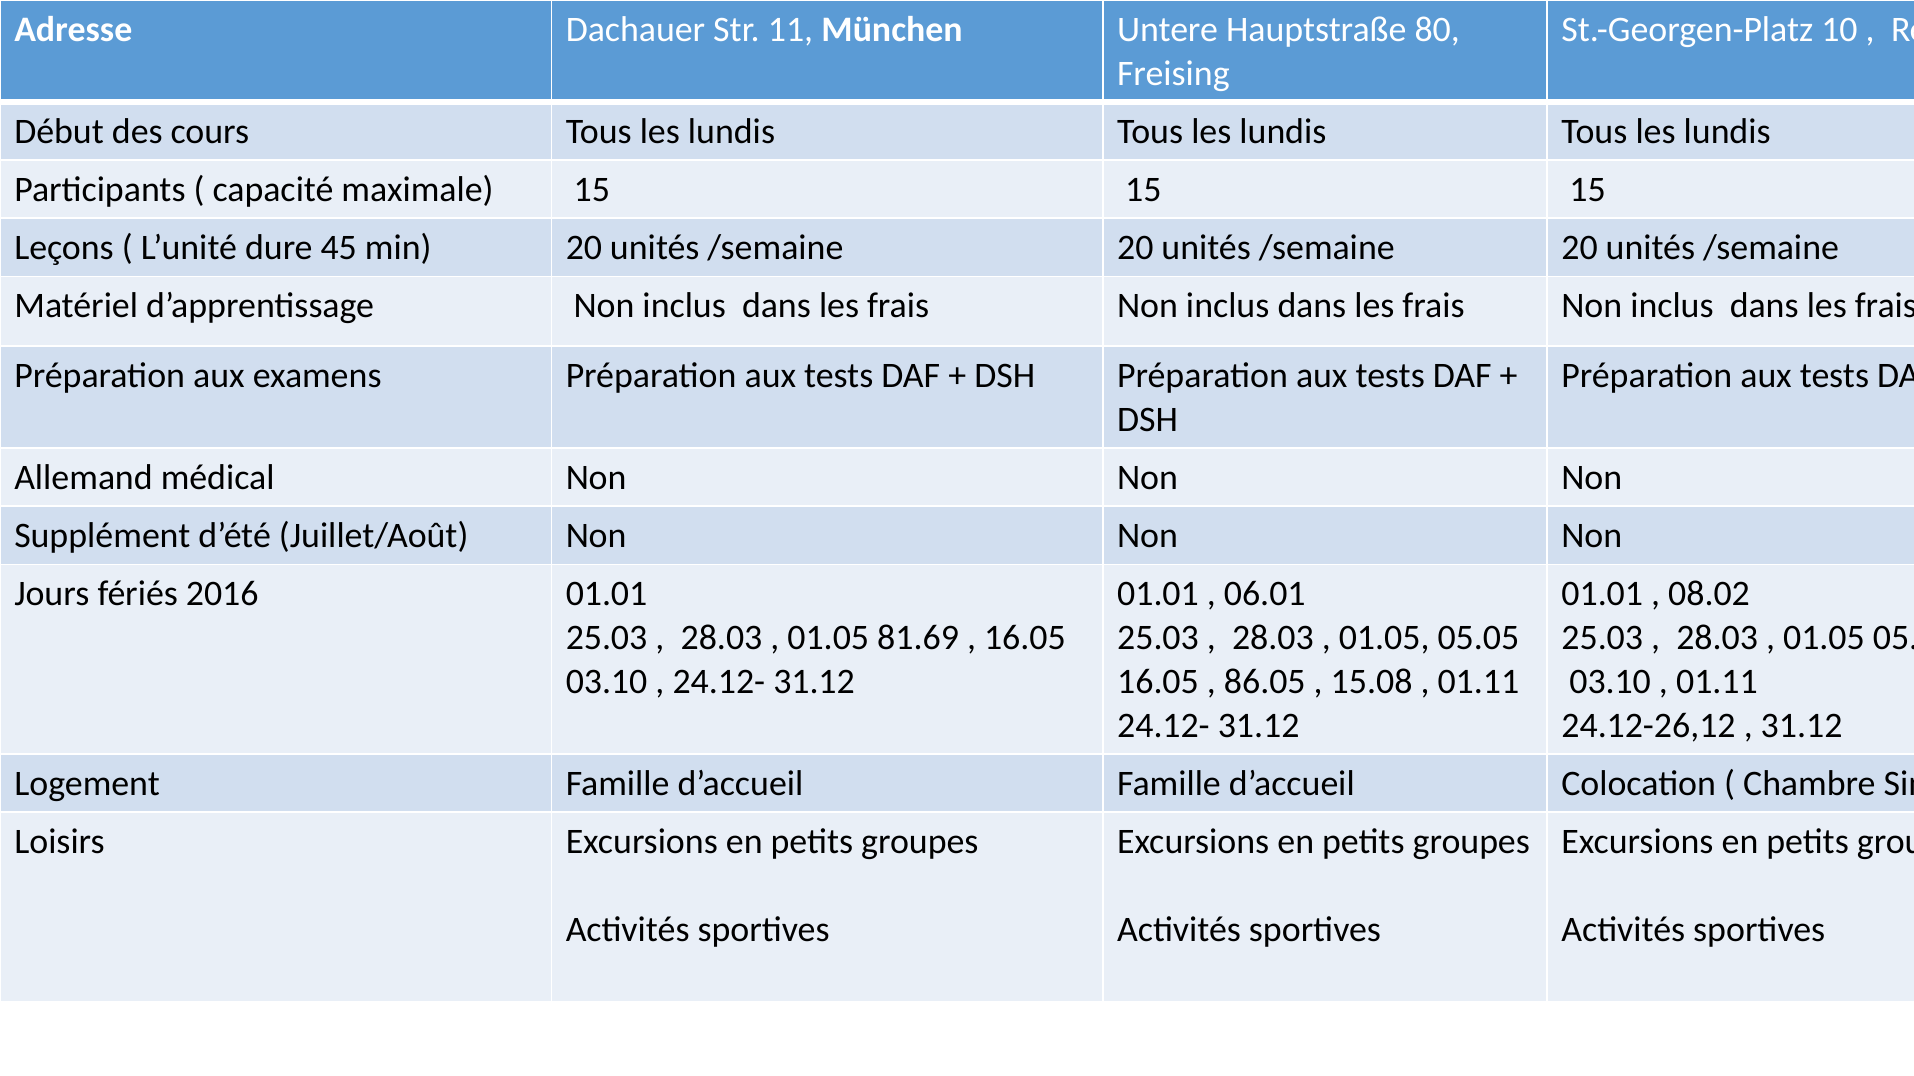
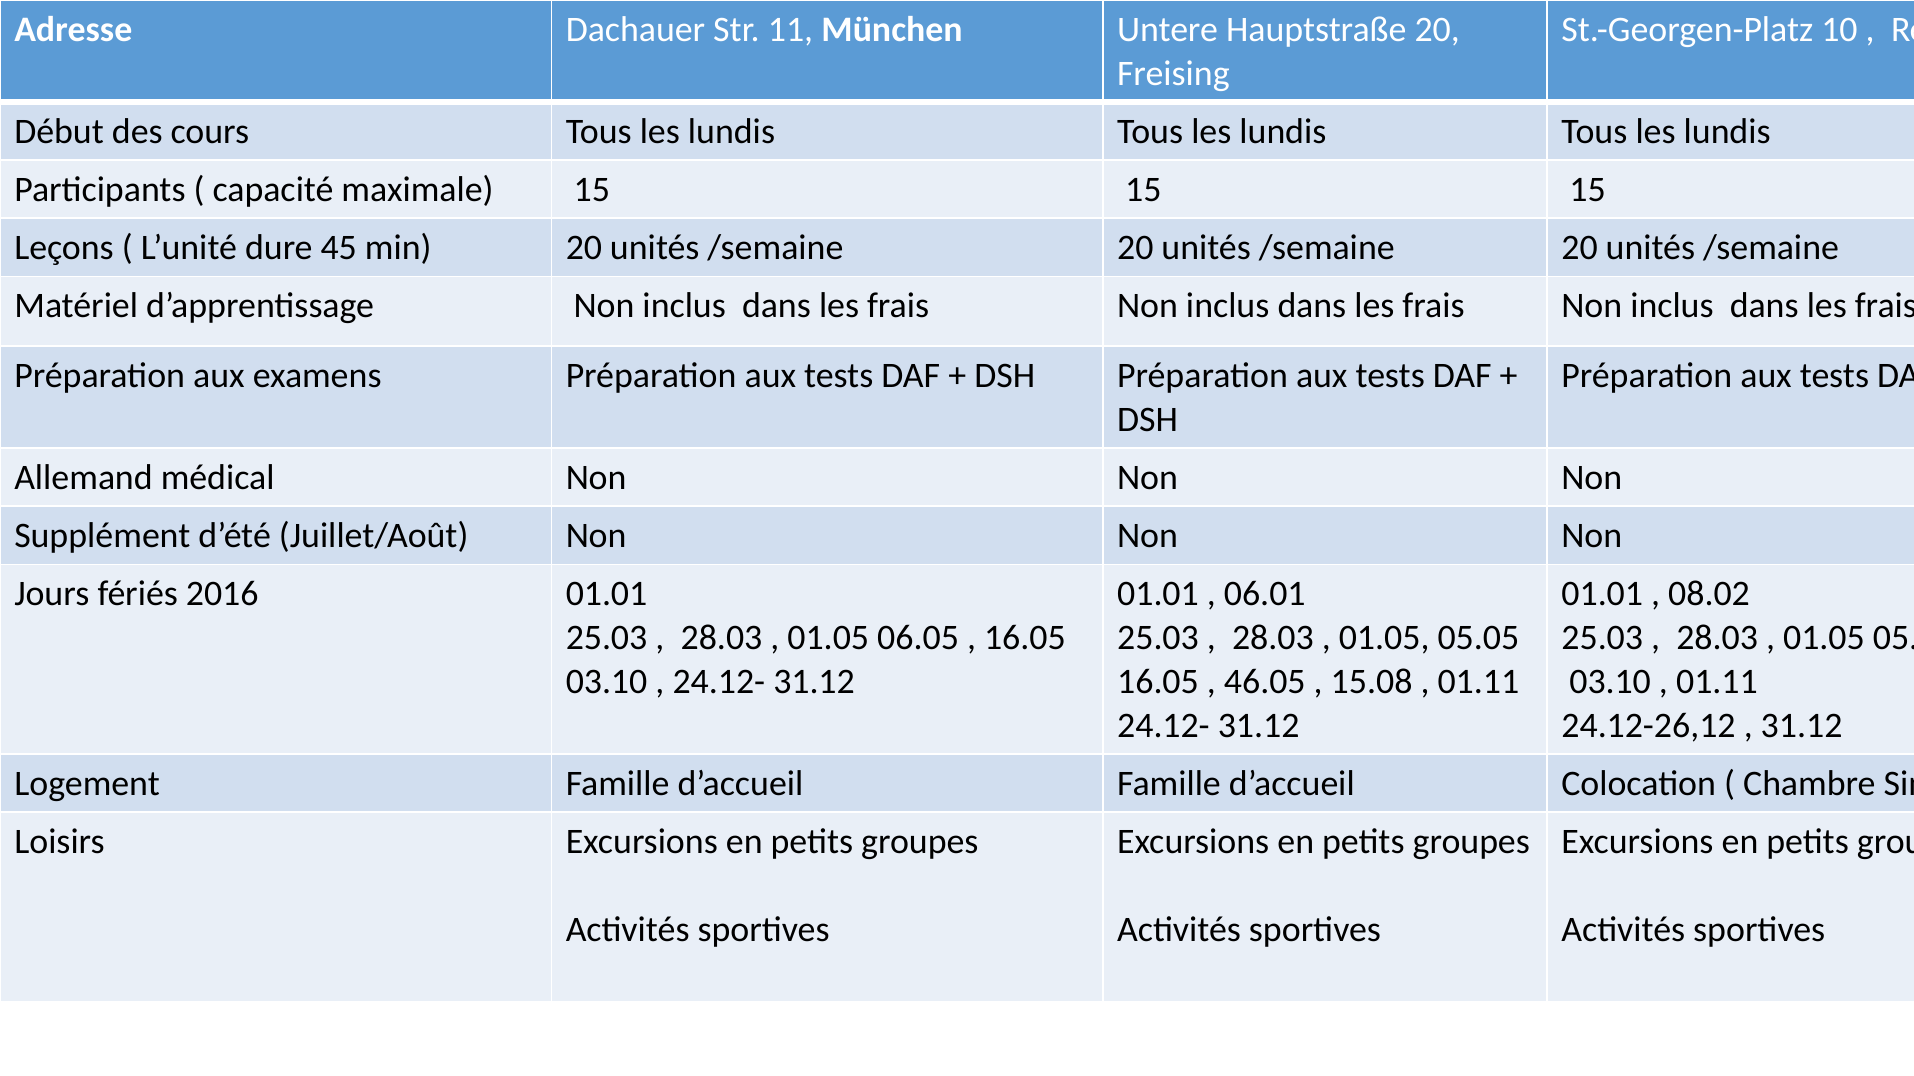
Hauptstraße 80: 80 -> 20 (1437, 30)
81.69: 81.69 -> 06.05 (918, 638)
86.05: 86.05 -> 46.05 (1265, 682)
